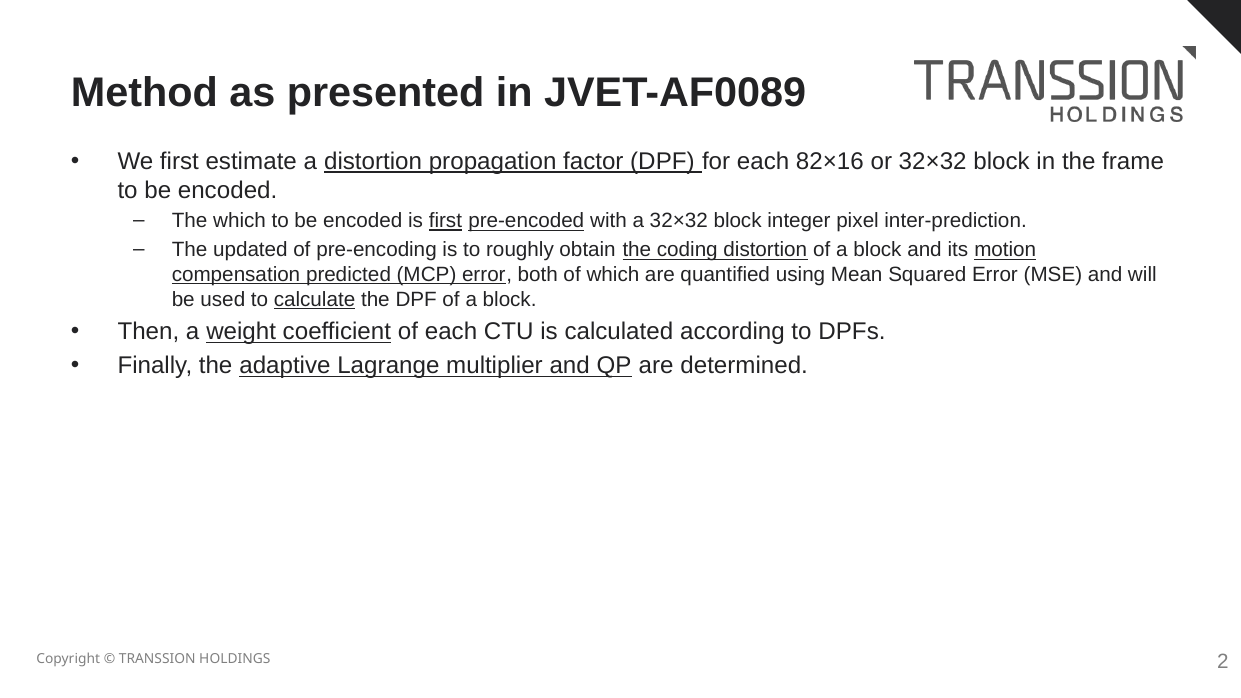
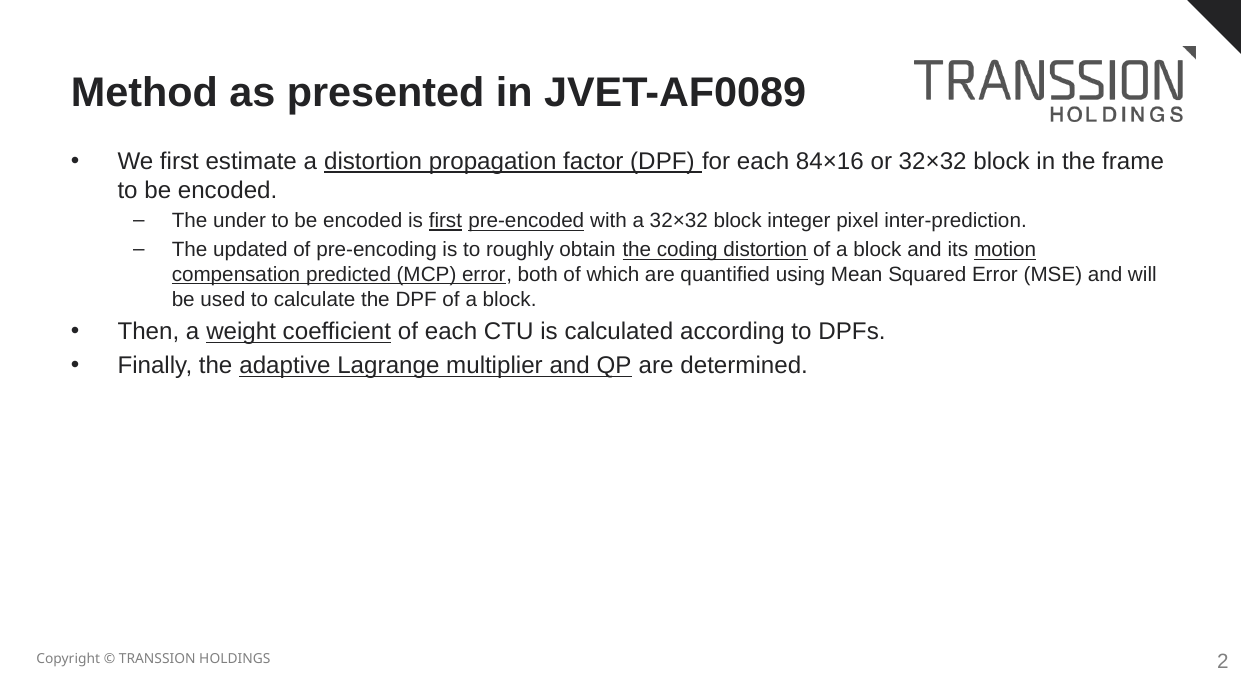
82×16: 82×16 -> 84×16 (830, 161)
The which: which -> under (240, 221)
calculate underline: present -> none (315, 300)
